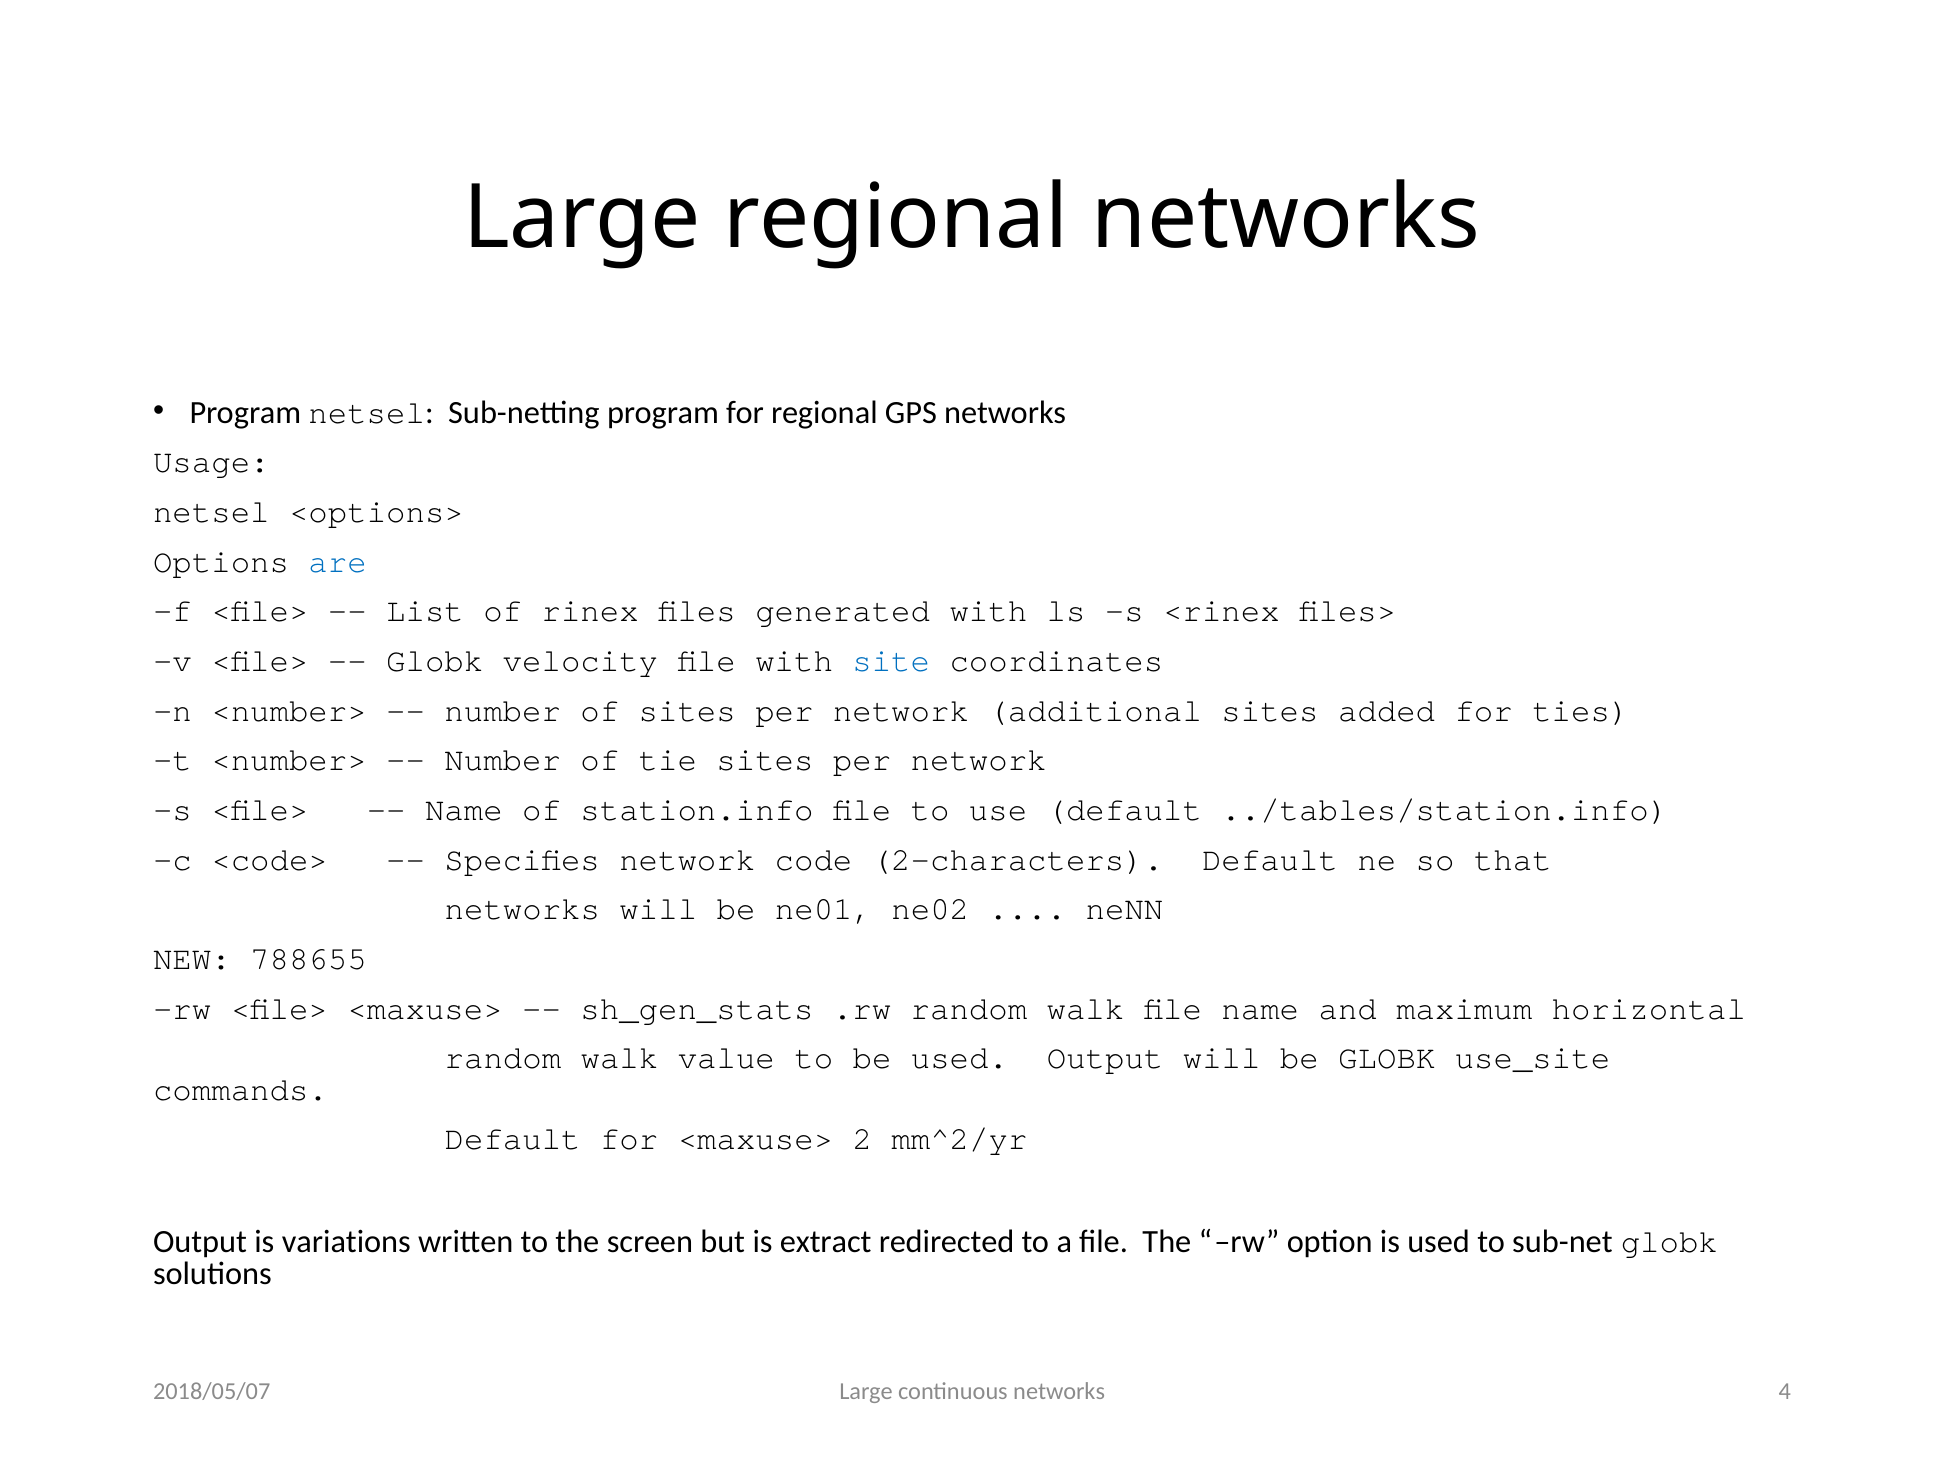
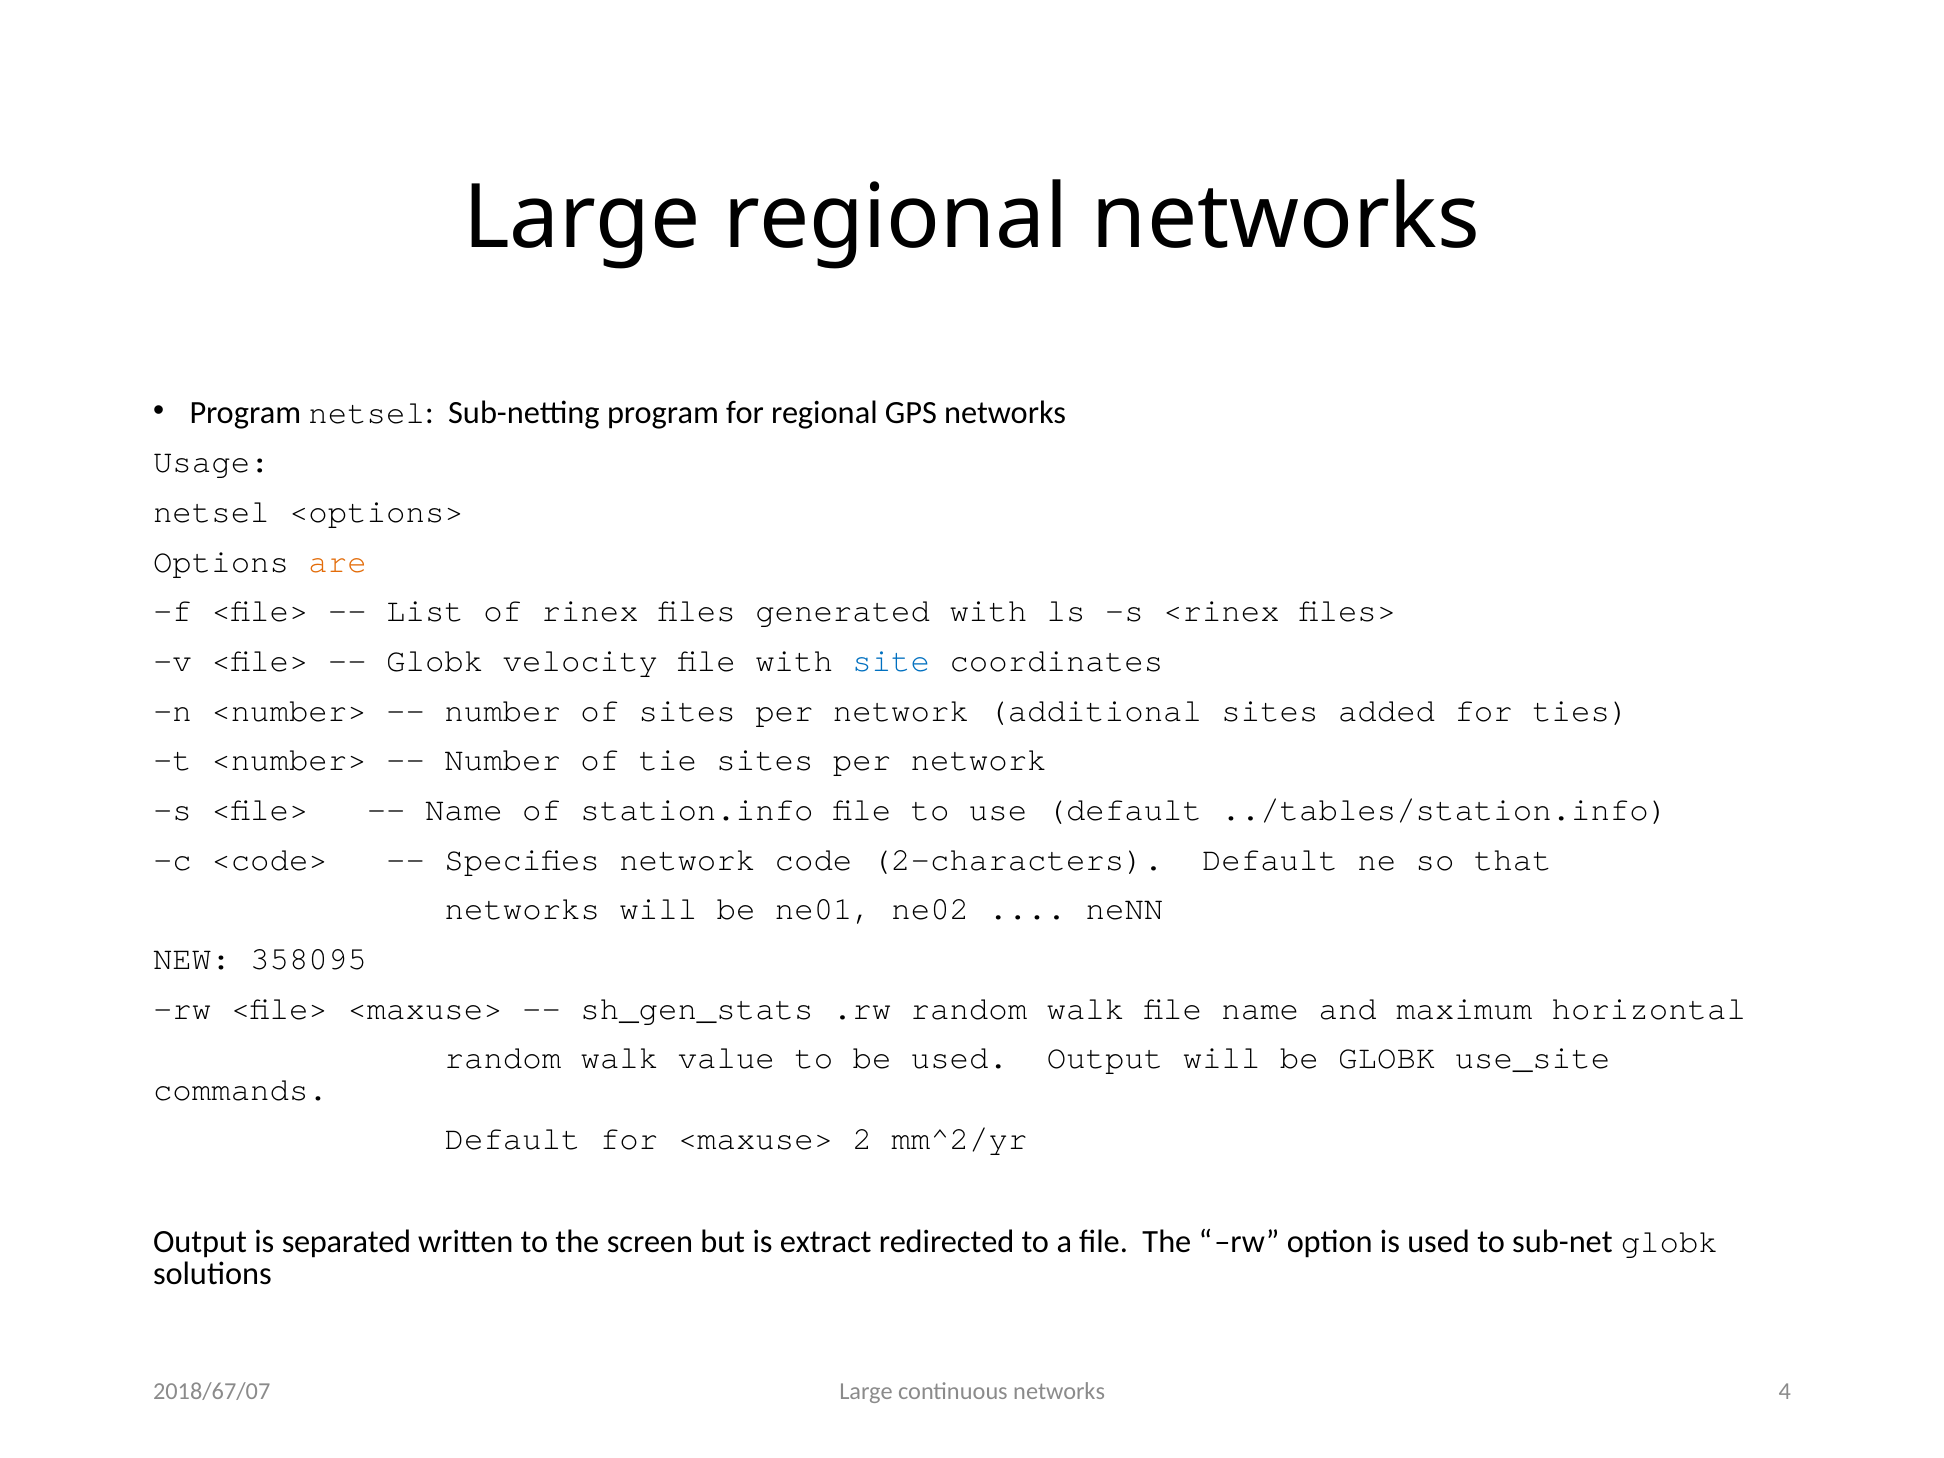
are colour: blue -> orange (338, 561)
788655: 788655 -> 358095 (308, 959)
variations: variations -> separated (346, 1242)
2018/05/07: 2018/05/07 -> 2018/67/07 (212, 1392)
